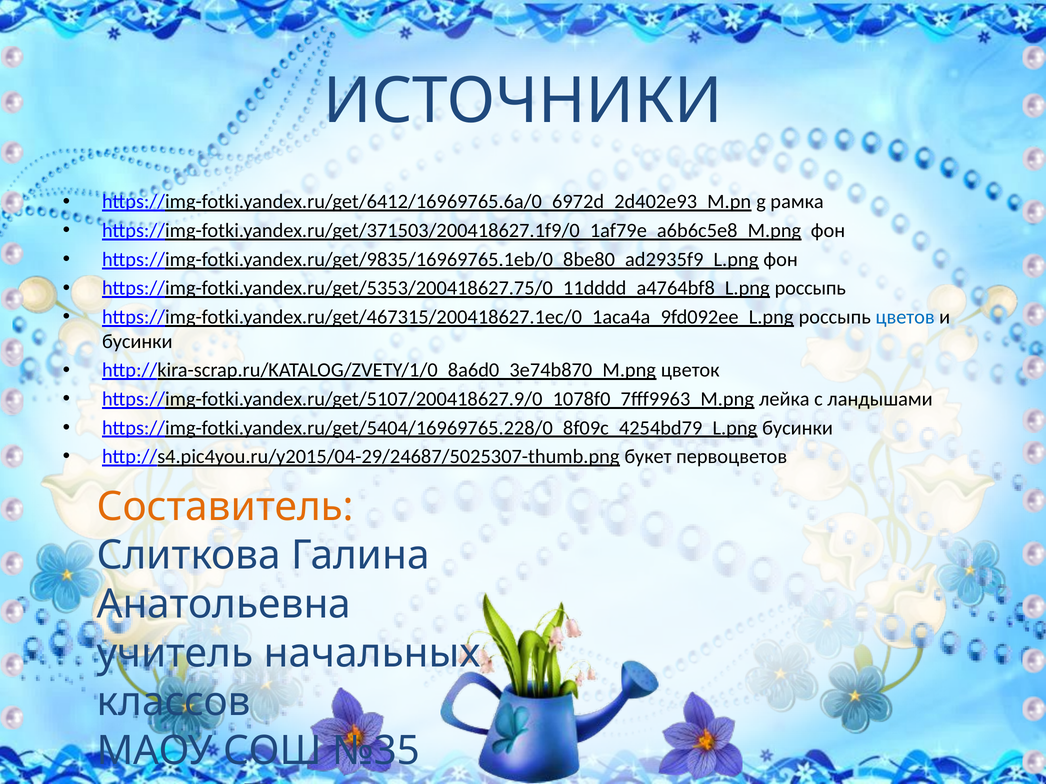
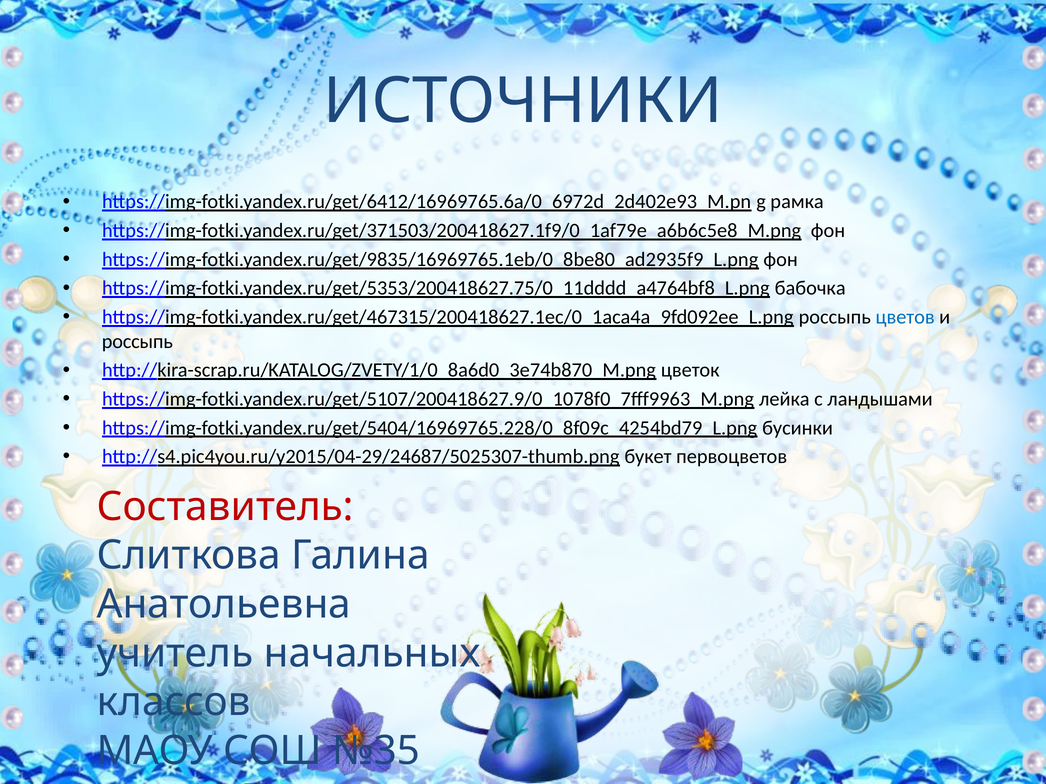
https://img-fotki.yandex.ru/get/5353/200418627.75/0_11dddd_a4764bf8_L.png россыпь: россыпь -> бабочка (810, 288)
бусинки: бусинки -> россыпь (137, 342)
Составитель colour: orange -> red (225, 507)
